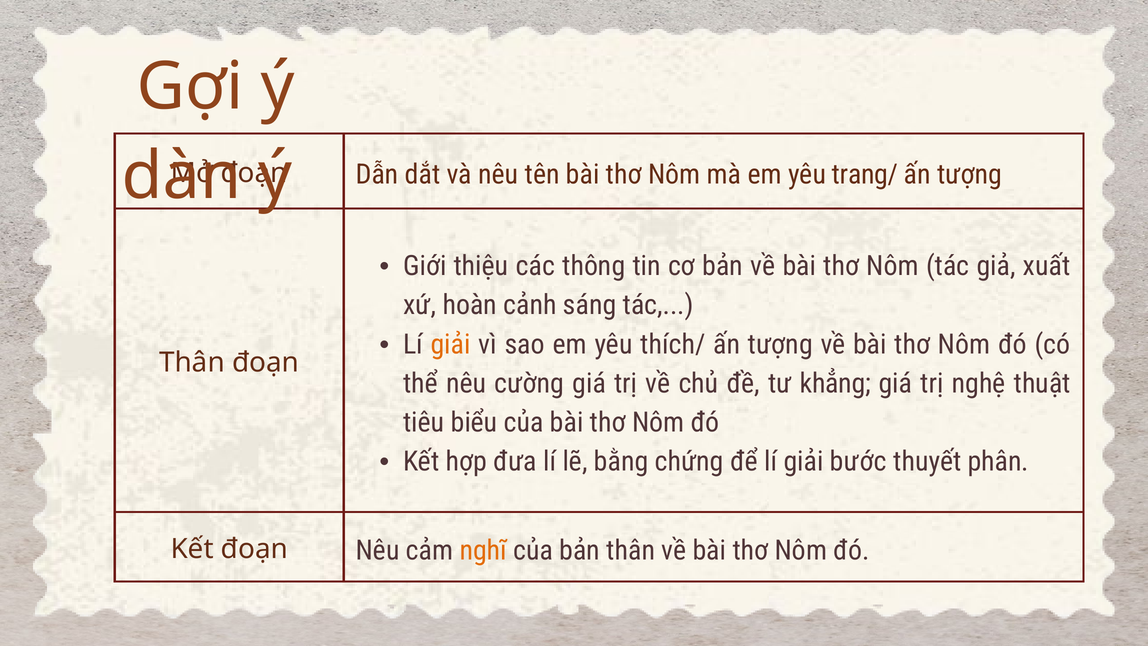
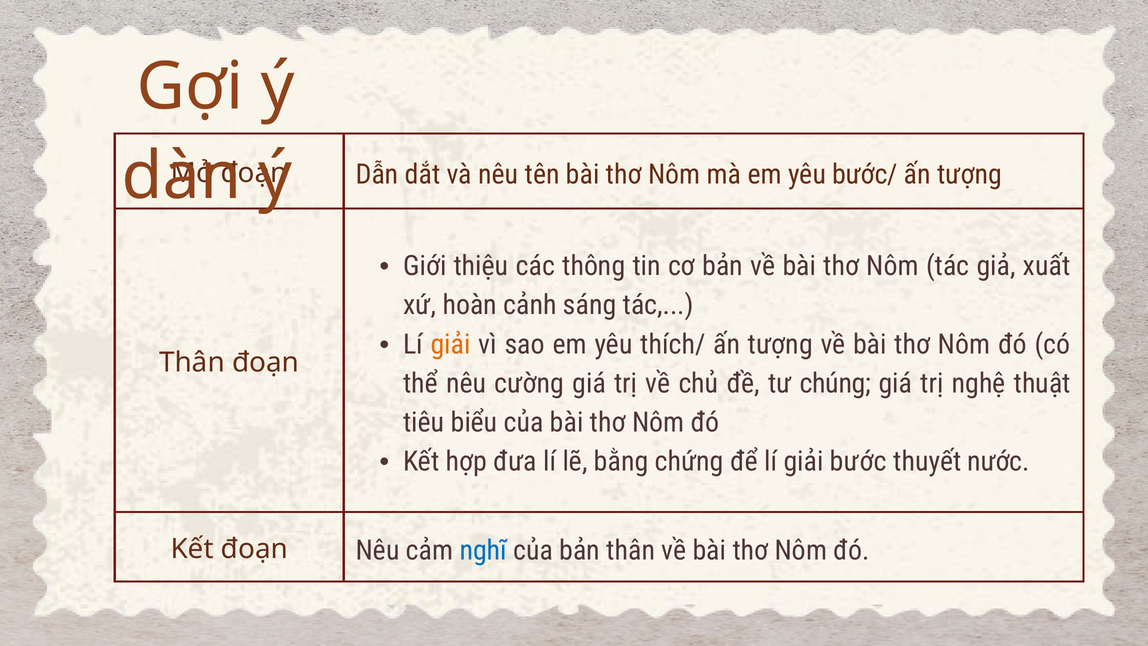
trang/: trang/ -> bước/ (865, 174)
khẳng: khẳng -> chúng (835, 383)
phân: phân -> nước (998, 461)
nghĩ colour: orange -> blue (483, 550)
